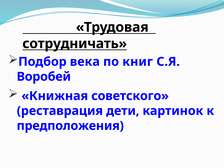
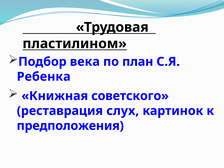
сотрудничать: сотрудничать -> пластилином (75, 44)
книг: книг -> план (138, 62)
Воробей: Воробей -> Ребенка (44, 77)
дети: дети -> слух (123, 111)
